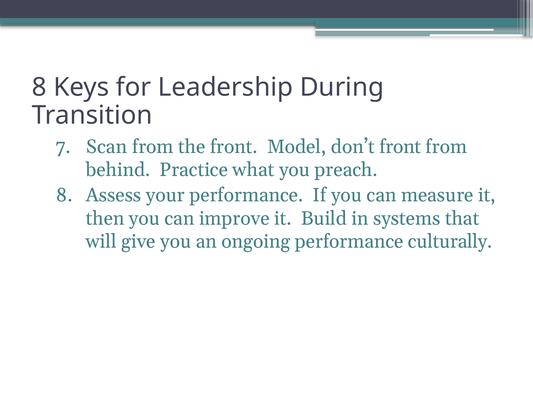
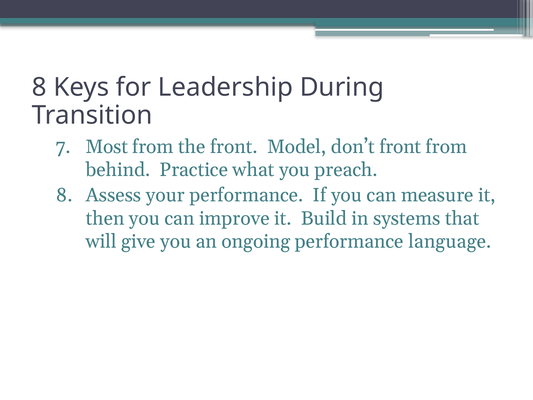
Scan: Scan -> Most (107, 147)
culturally: culturally -> language (450, 241)
